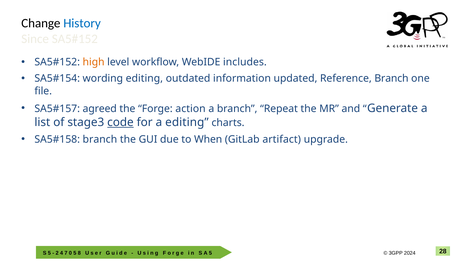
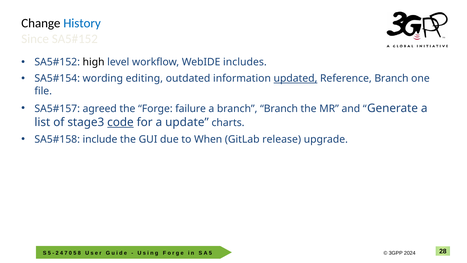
high colour: orange -> black (94, 62)
updated underline: none -> present (295, 78)
action: action -> failure (191, 109)
branch Repeat: Repeat -> Branch (279, 109)
a editing: editing -> update (187, 122)
branch: branch -> include (100, 139)
artifact: artifact -> release (282, 139)
